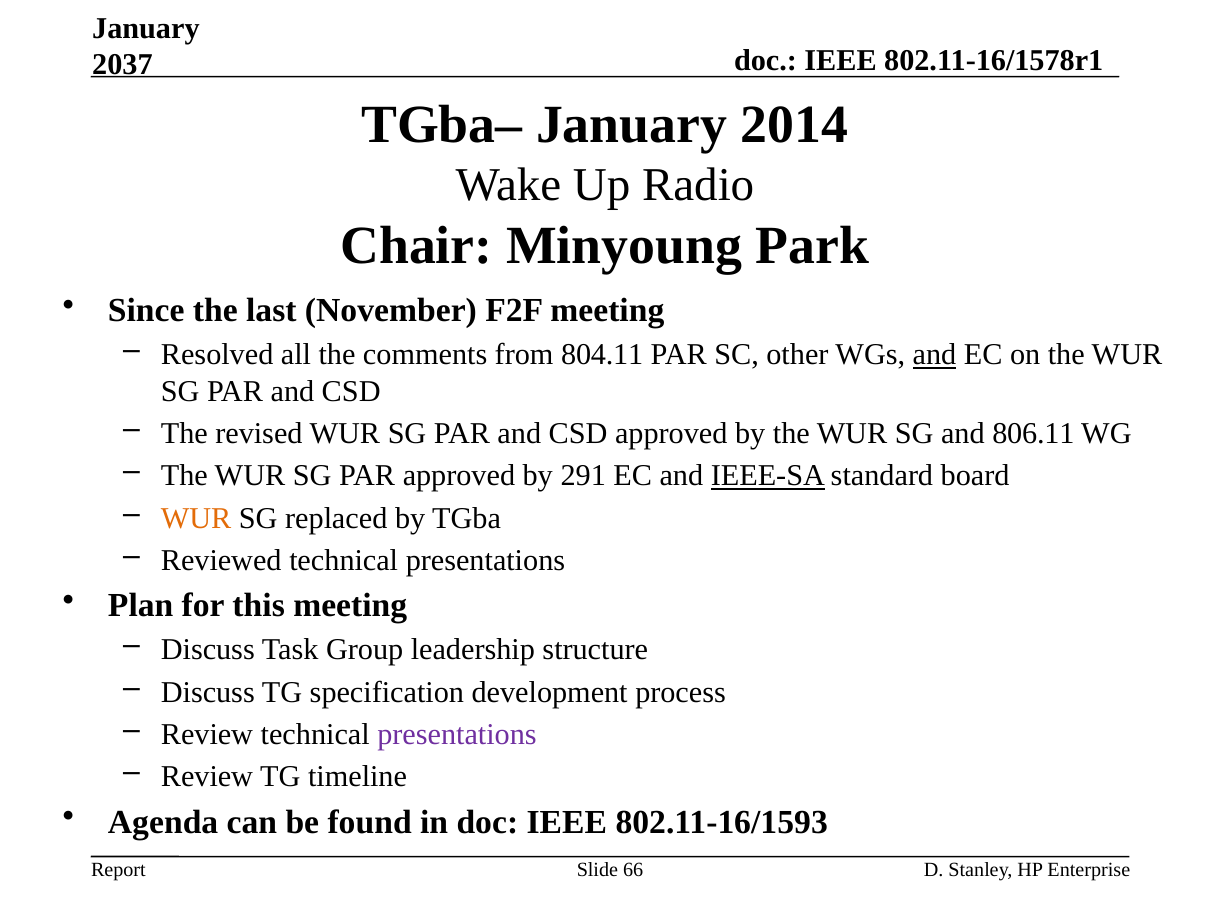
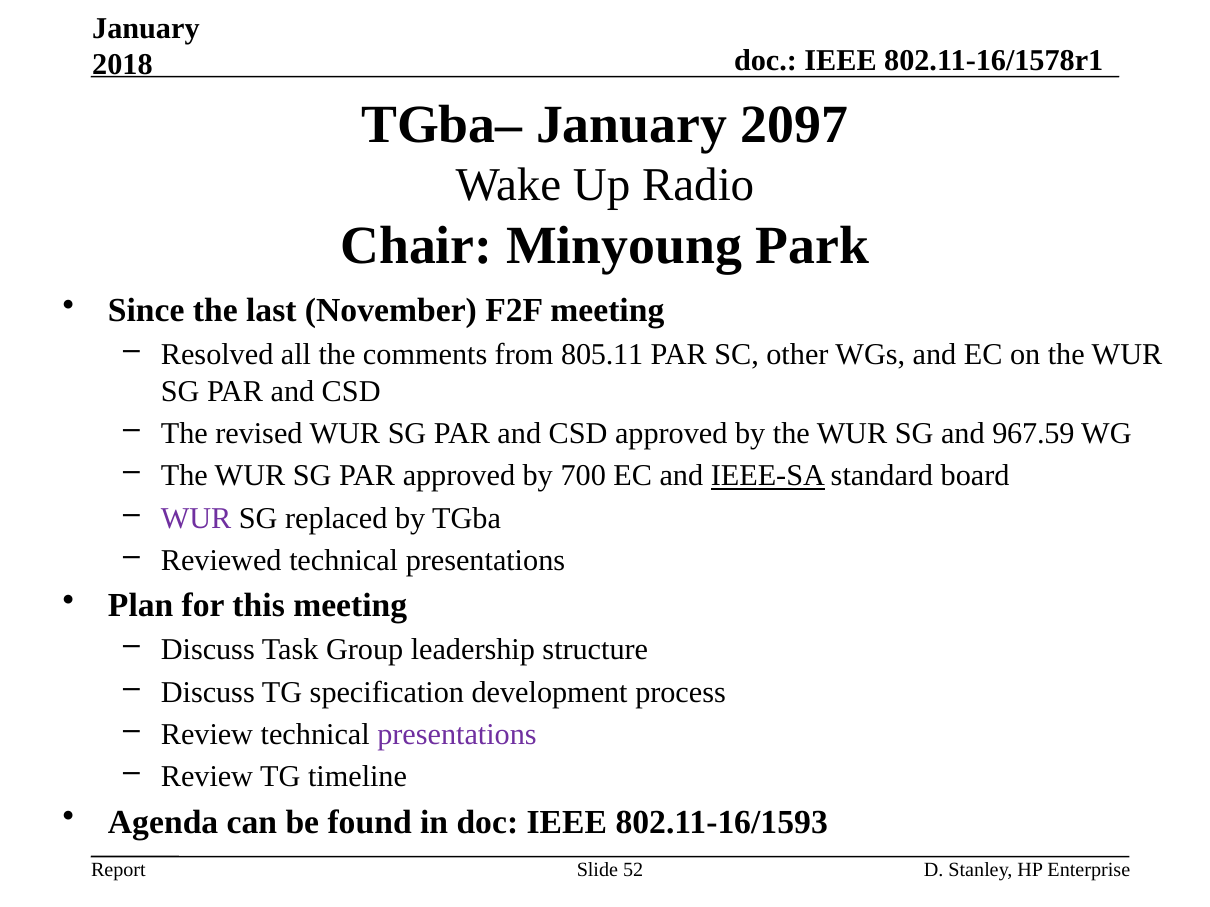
2037: 2037 -> 2018 (122, 65)
2014: 2014 -> 2097 (795, 125)
804.11: 804.11 -> 805.11 (602, 355)
and underline: present -> none (934, 355)
806.11: 806.11 -> 967.59 (1033, 434)
291: 291 -> 700 (583, 476)
WUR colour: orange -> purple (196, 518)
66: 66 -> 52 (633, 870)
